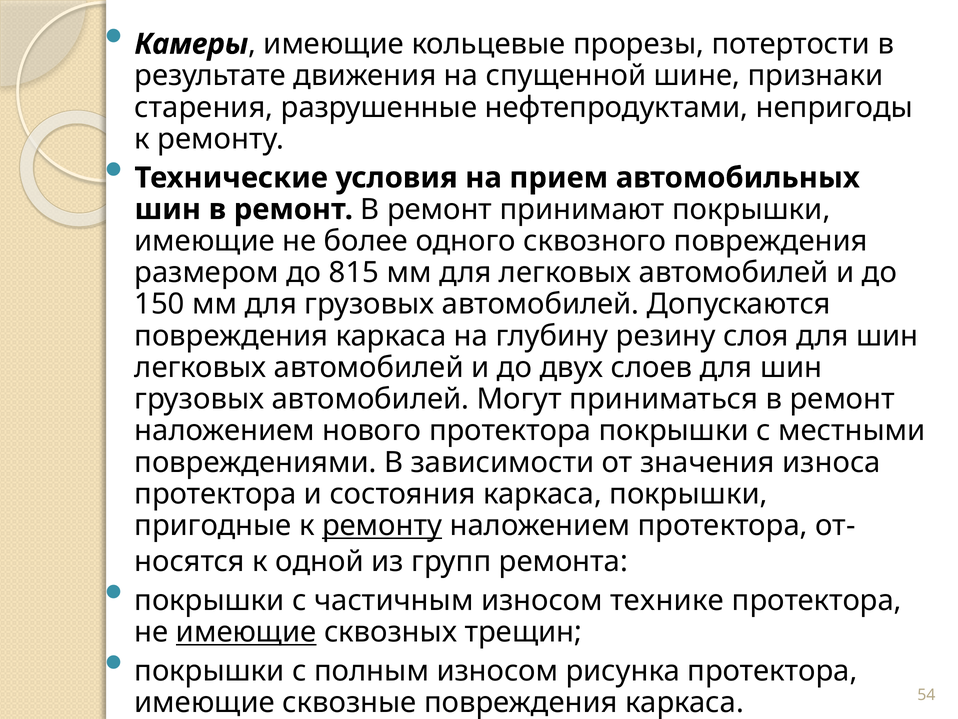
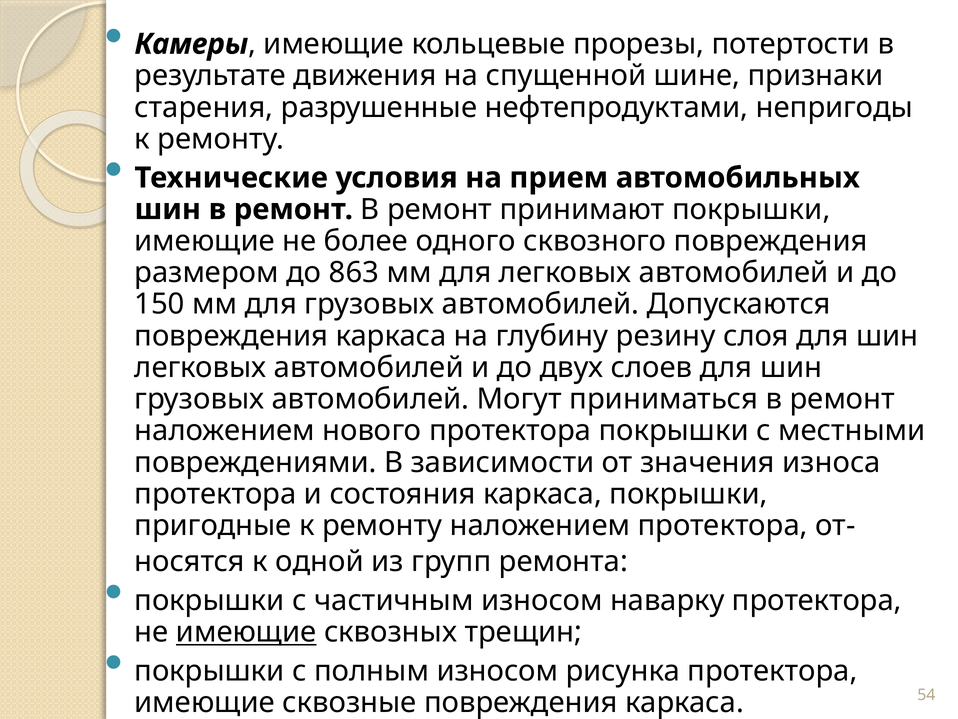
815: 815 -> 863 (354, 272)
ремонту underline: present -> none (382, 525)
технике: технике -> наварку (667, 600)
